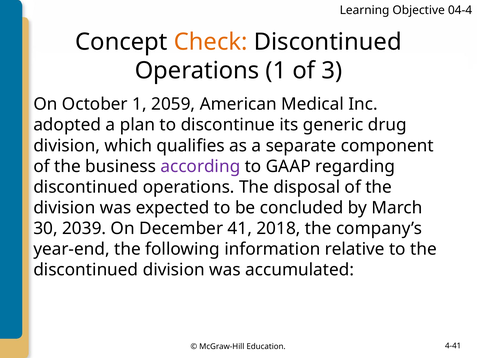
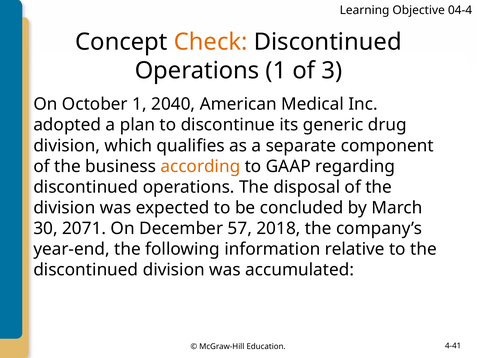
2059: 2059 -> 2040 (173, 104)
according colour: purple -> orange (200, 166)
2039: 2039 -> 2071 (84, 228)
41: 41 -> 57 (240, 228)
